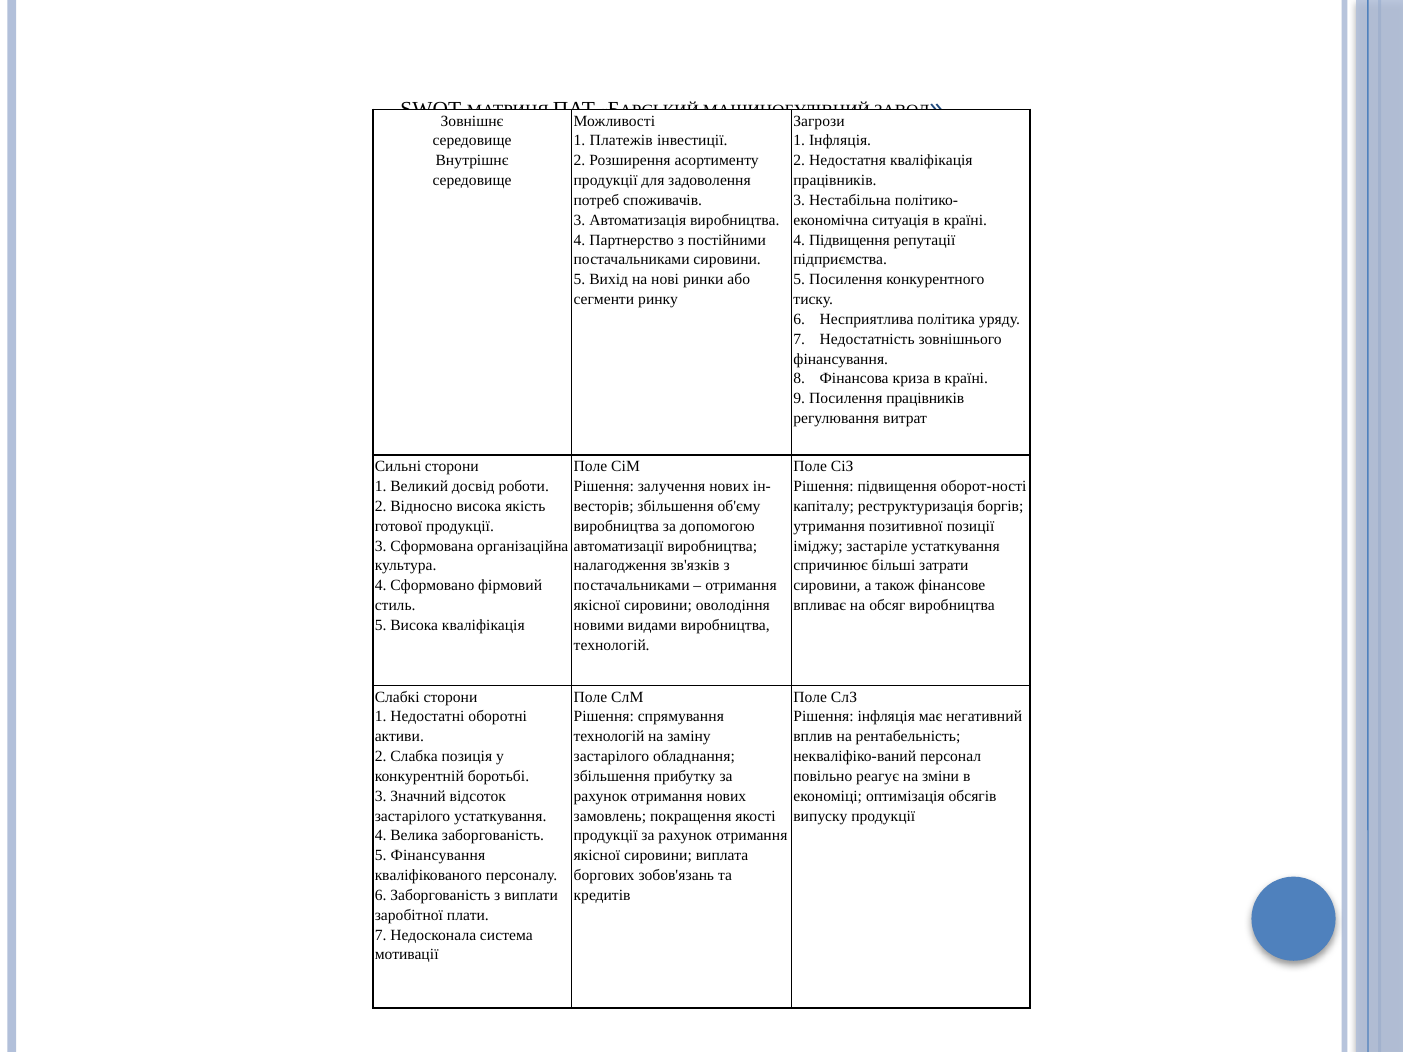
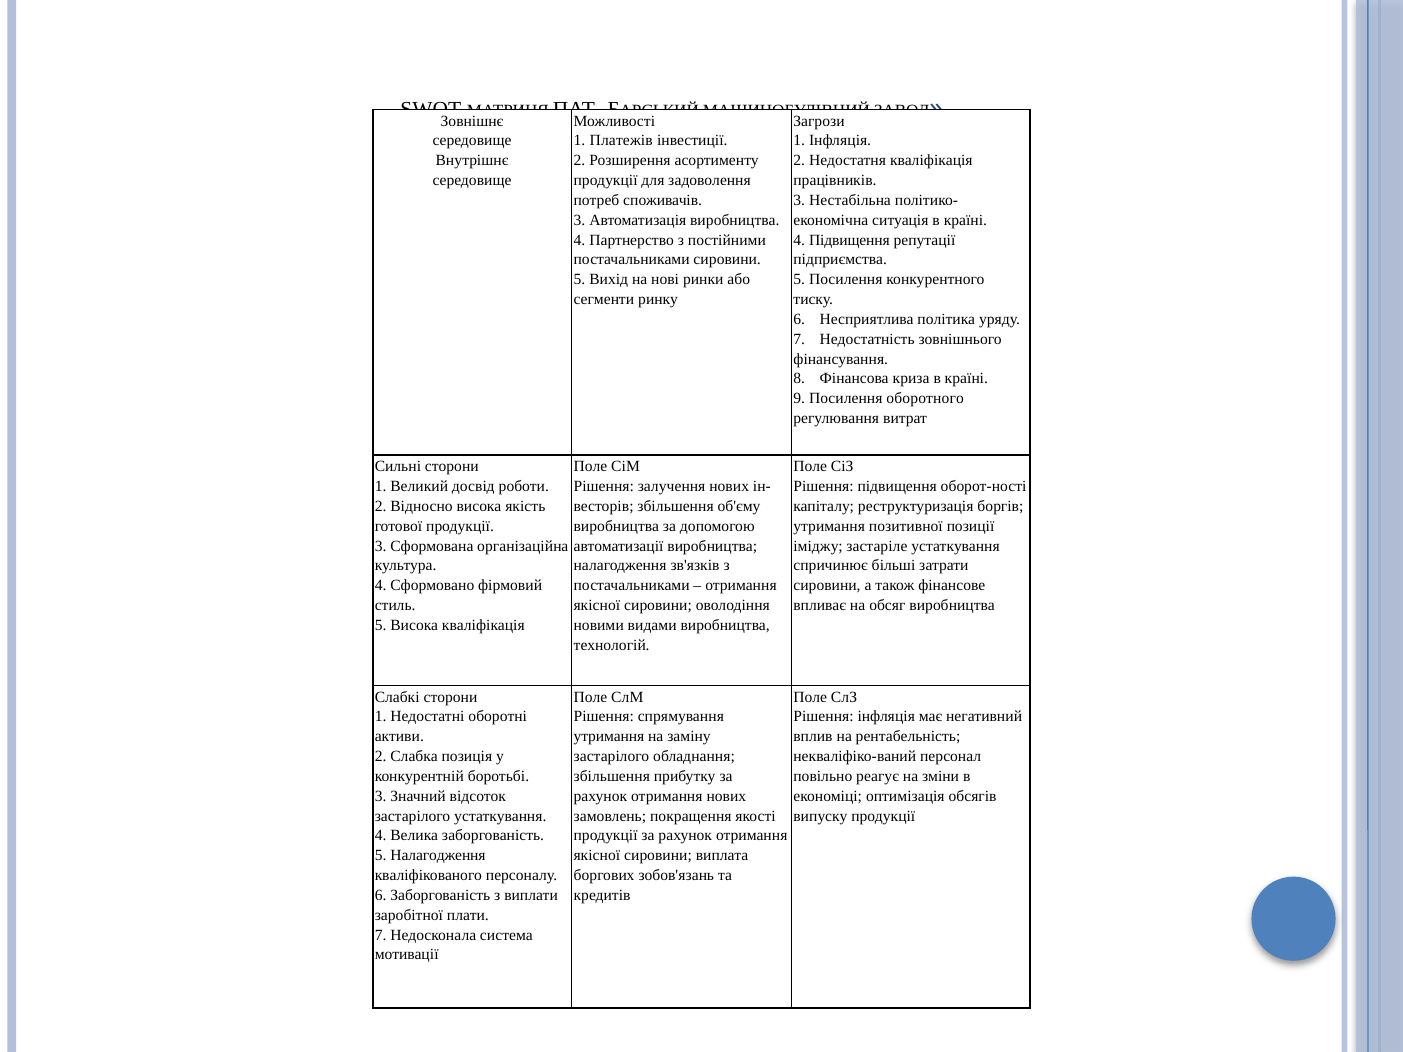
Посилення працівників: працівників -> оборотного (925, 399)
технологій: технологій -> утримання (609, 737)
5 Фінансування: Фінансування -> Налагодження (438, 856)
